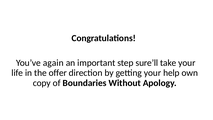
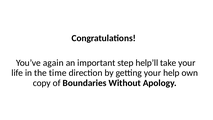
sure’ll: sure’ll -> help’ll (147, 63)
offer: offer -> time (58, 73)
